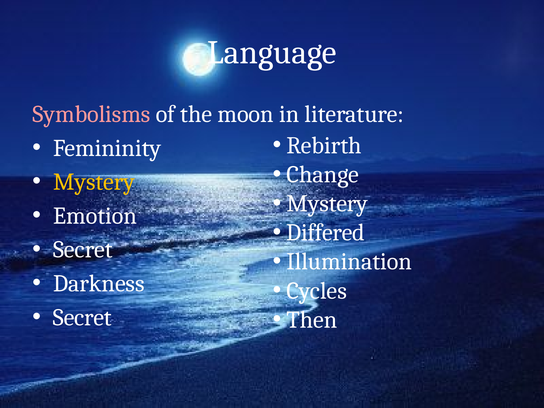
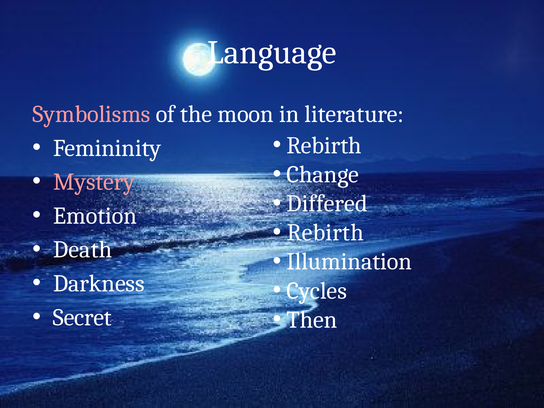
Mystery colour: yellow -> pink (94, 182)
Mystery: Mystery -> Differed (327, 204)
Differed: Differed -> Rebirth (325, 233)
Secret: Secret -> Death (83, 250)
